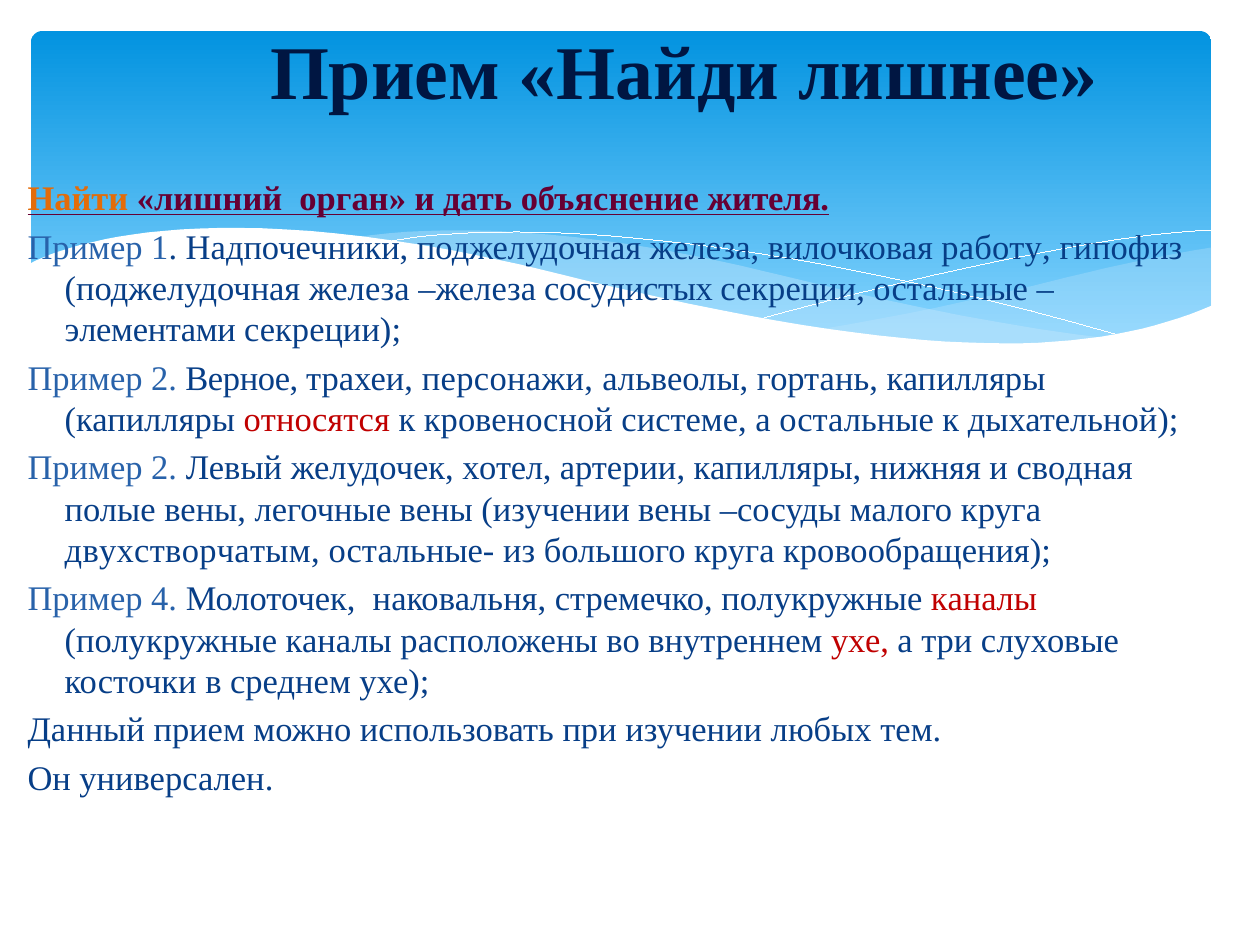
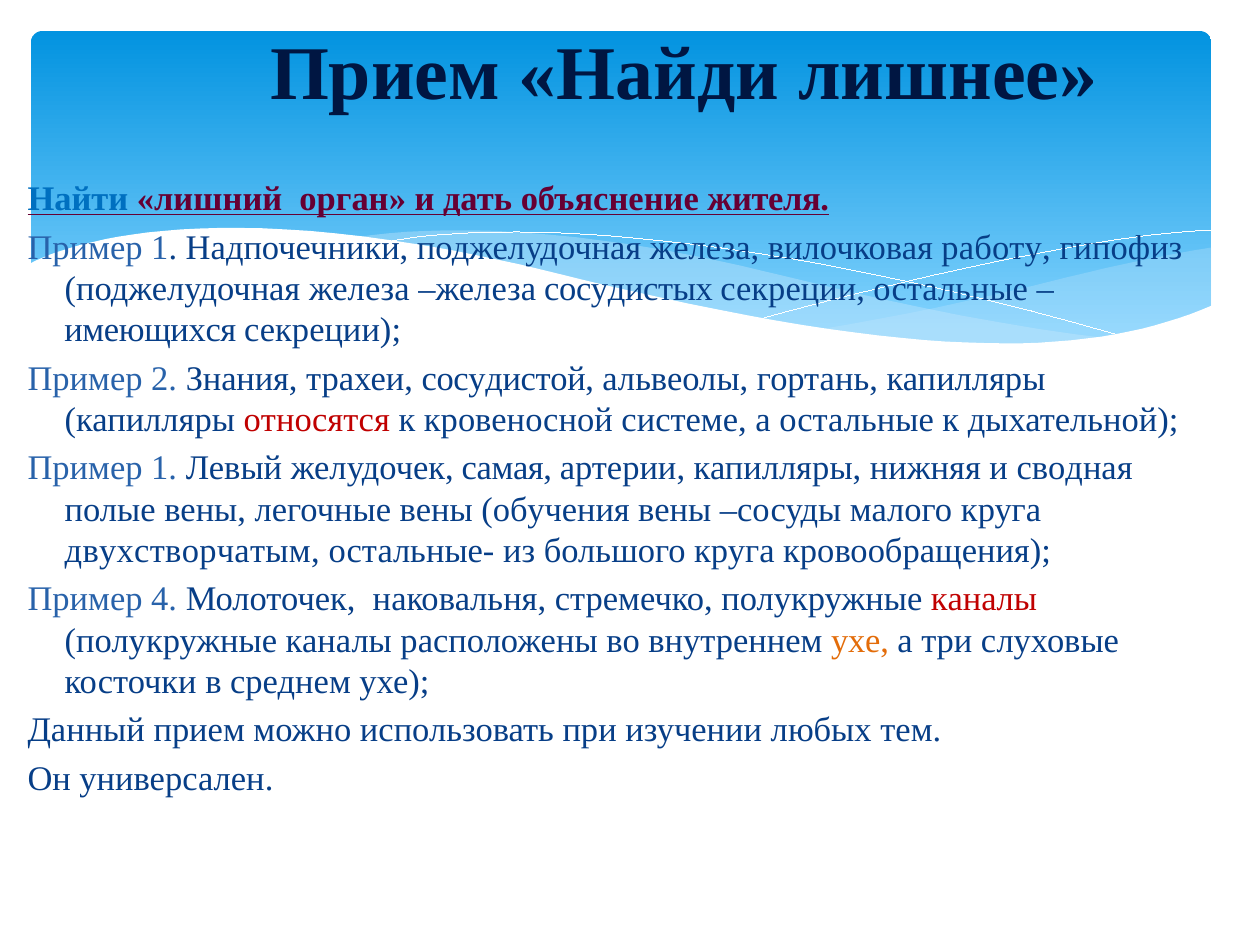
Найти colour: orange -> blue (78, 199)
элементами: элементами -> имеющихся (150, 330)
Верное: Верное -> Знания (242, 379)
персонажи: персонажи -> сосудистой (508, 379)
2: 2 -> 1 (164, 468)
хотел: хотел -> самая (507, 468)
вены изучении: изучении -> обучения (556, 510)
ухе colour: red -> orange (860, 641)
